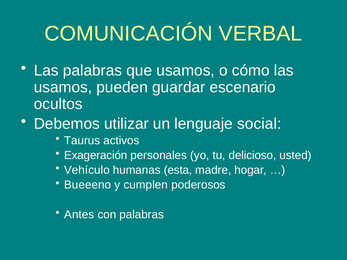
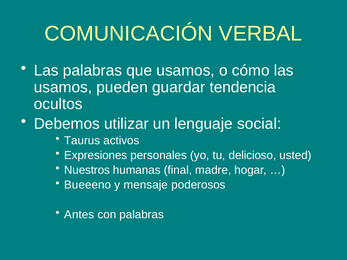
escenario: escenario -> tendencia (243, 87)
Exageración: Exageración -> Expresiones (96, 156)
Vehículo: Vehículo -> Nuestros (87, 170)
esta: esta -> final (178, 170)
cumplen: cumplen -> mensaje (146, 185)
